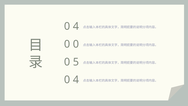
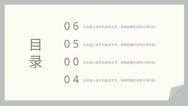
4: 4 -> 6 (76, 26)
0: 0 -> 5 (76, 44)
5: 5 -> 0 (76, 62)
